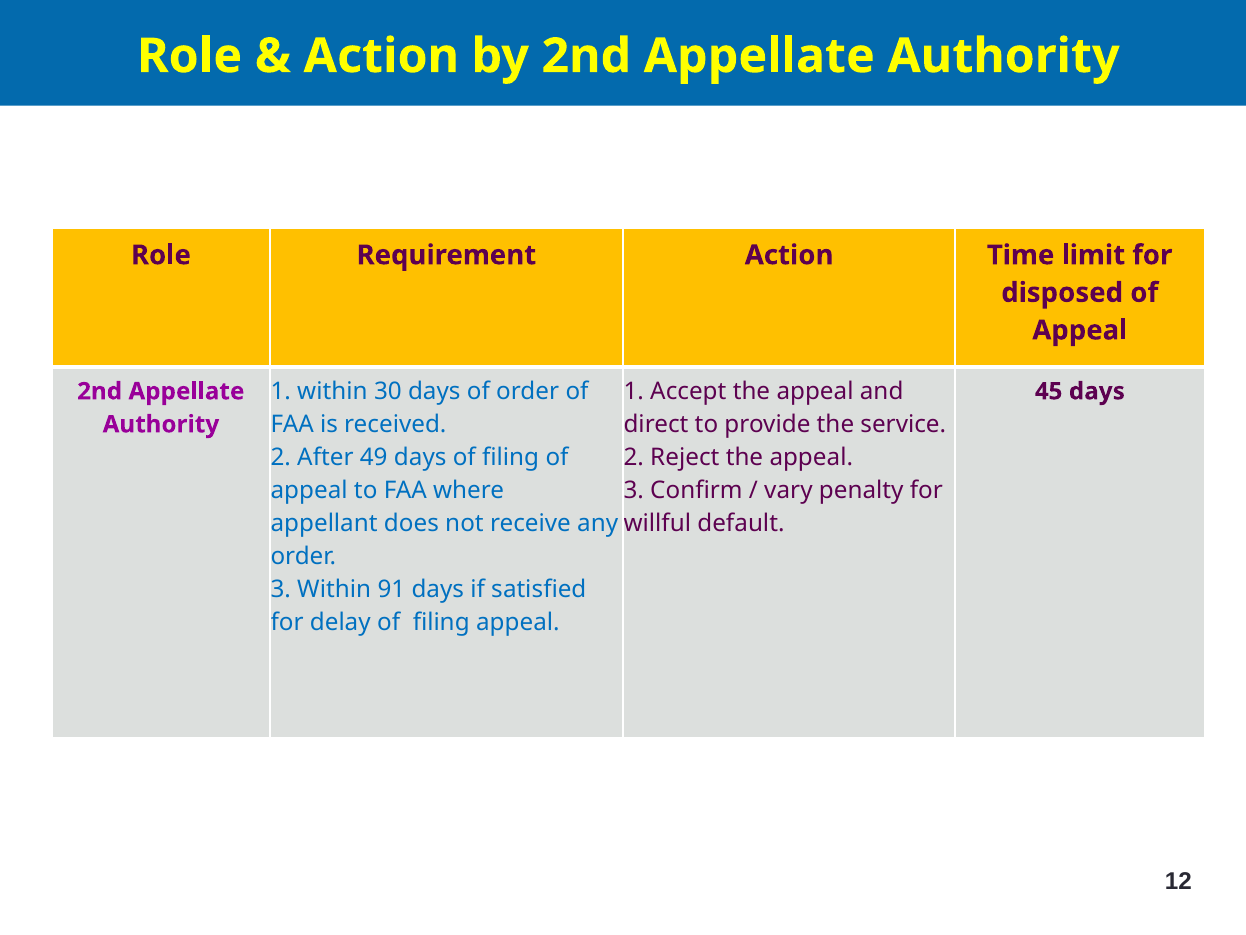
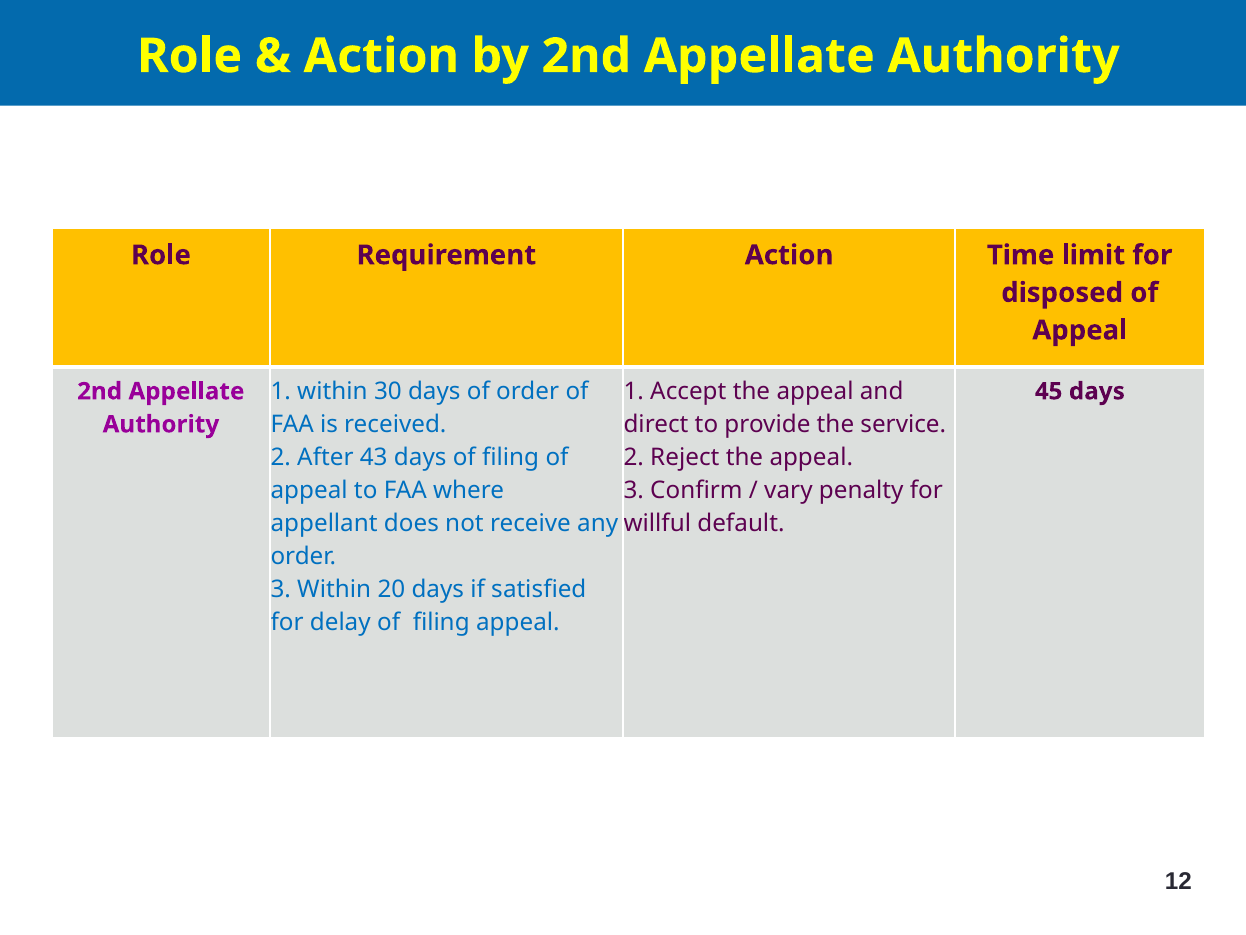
49: 49 -> 43 (374, 457)
91: 91 -> 20 (391, 589)
